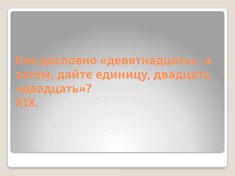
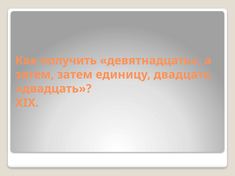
дословно: дословно -> получить (69, 61)
затем дайте: дайте -> затем (75, 75)
